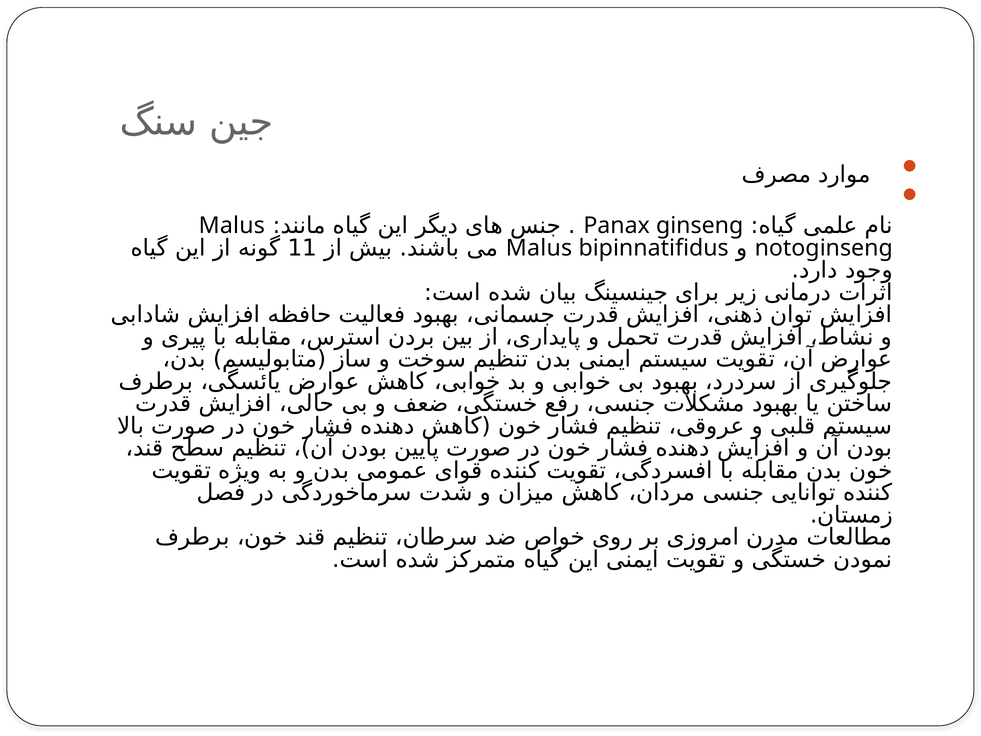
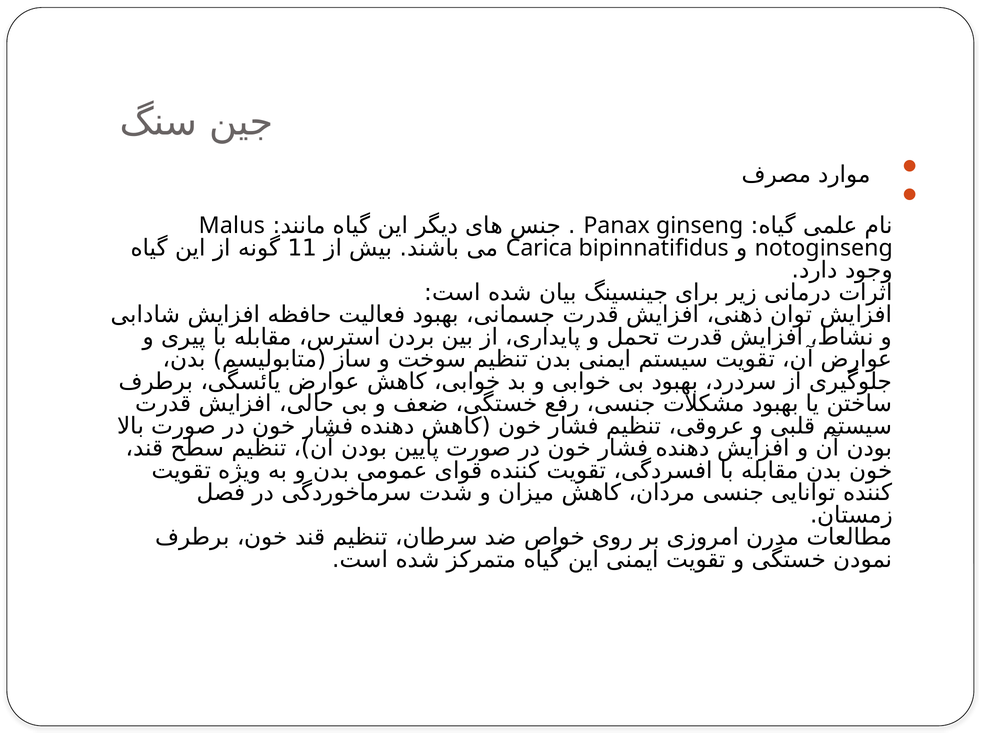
Malus: Malus -> Carica (539, 248)
